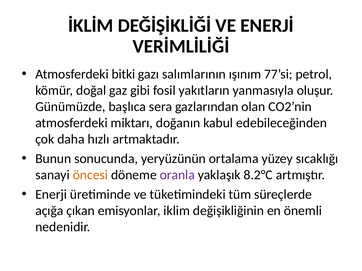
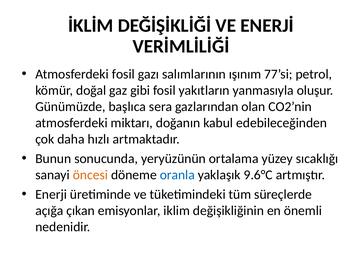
Atmosferdeki bitki: bitki -> fosil (123, 74)
oranla colour: purple -> blue (177, 175)
8.2°C: 8.2°C -> 9.6°C (258, 175)
